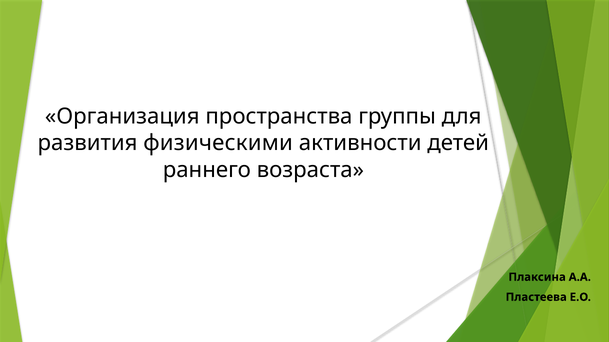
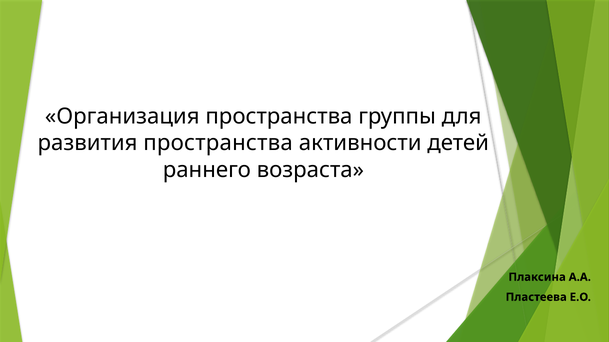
развития физическими: физическими -> пространства (218, 143)
